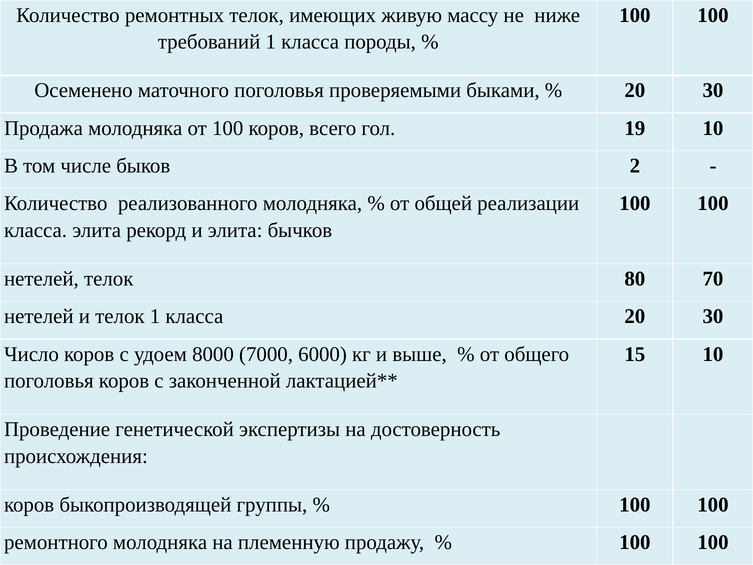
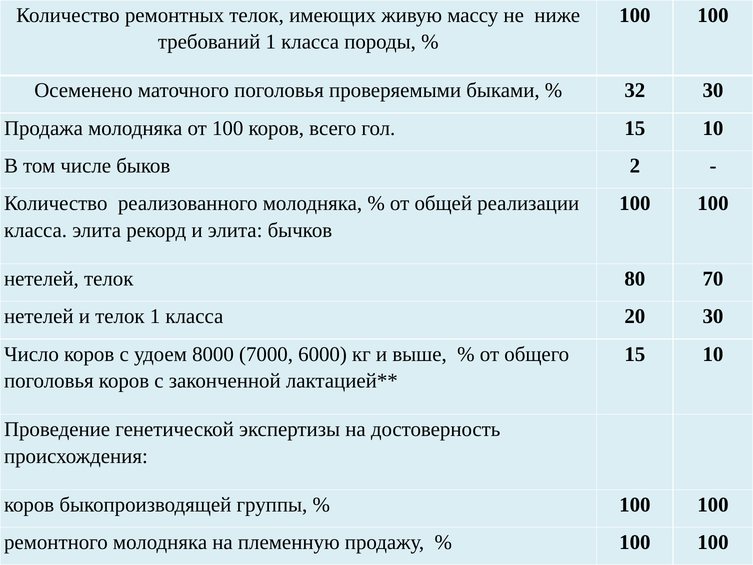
20: 20 -> 32 (635, 91)
гол 19: 19 -> 15 (635, 128)
